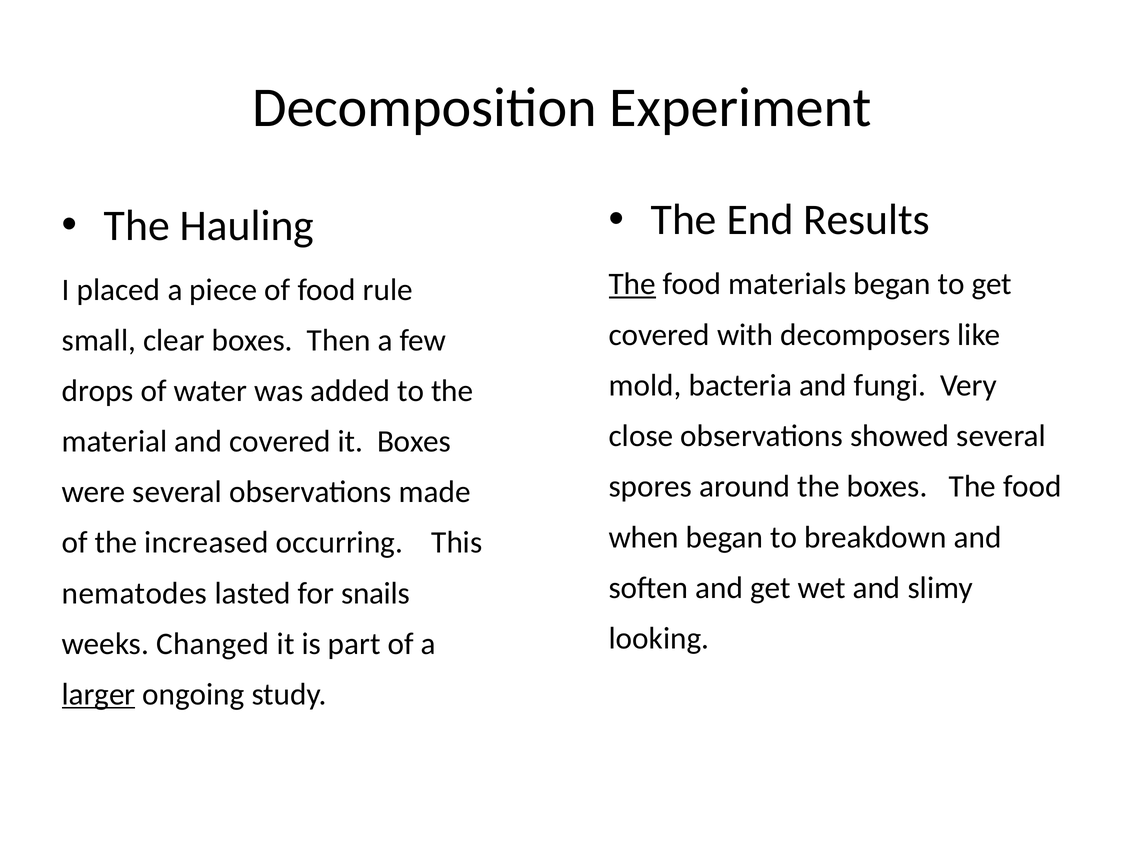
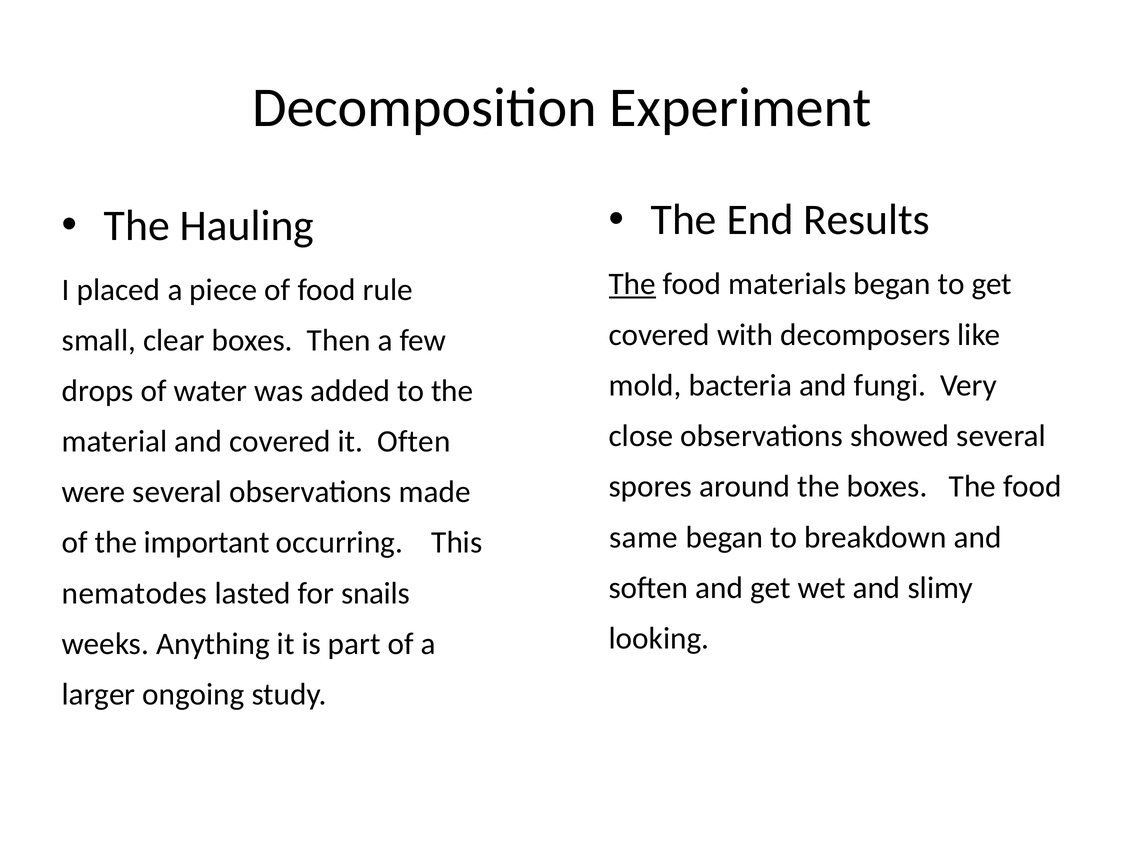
it Boxes: Boxes -> Often (414, 441)
when: when -> same (644, 537)
increased: increased -> important (207, 543)
Changed: Changed -> Anything (213, 644)
larger underline: present -> none (99, 694)
